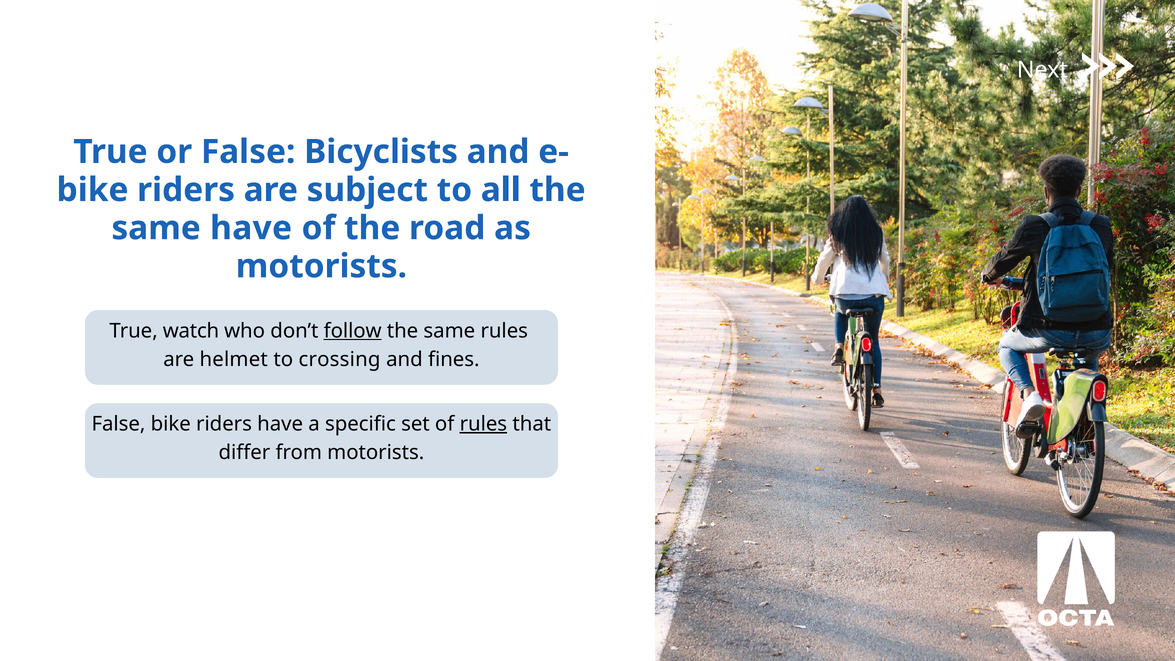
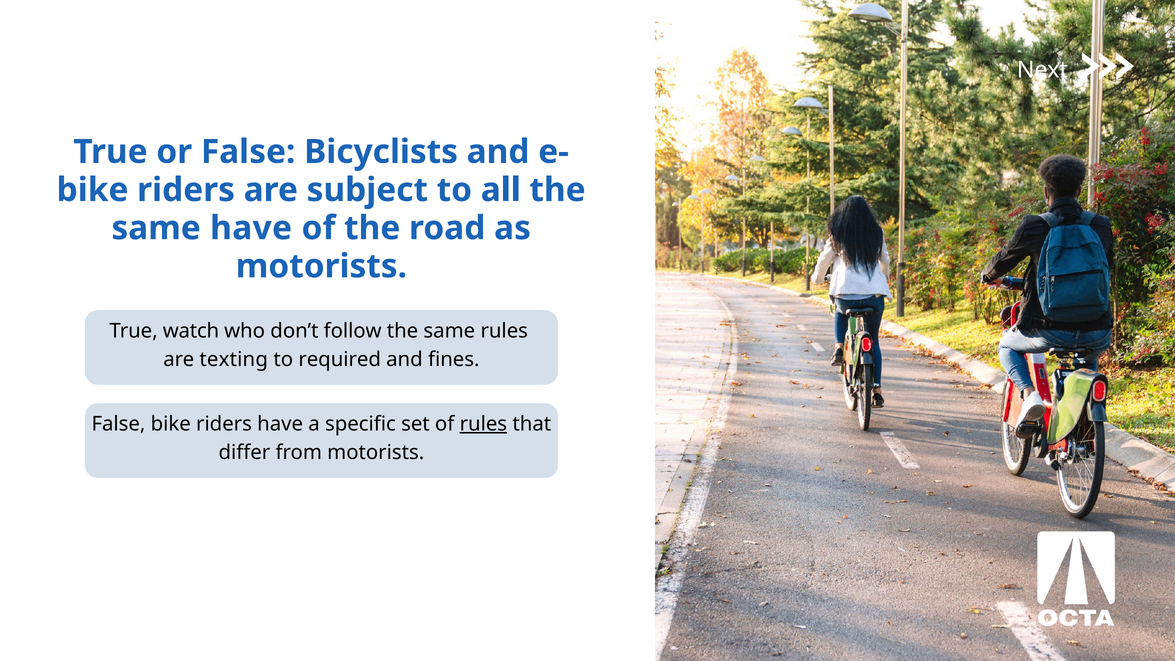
follow underline: present -> none (353, 331)
helmet: helmet -> texting (234, 359)
crossing: crossing -> required (340, 359)
